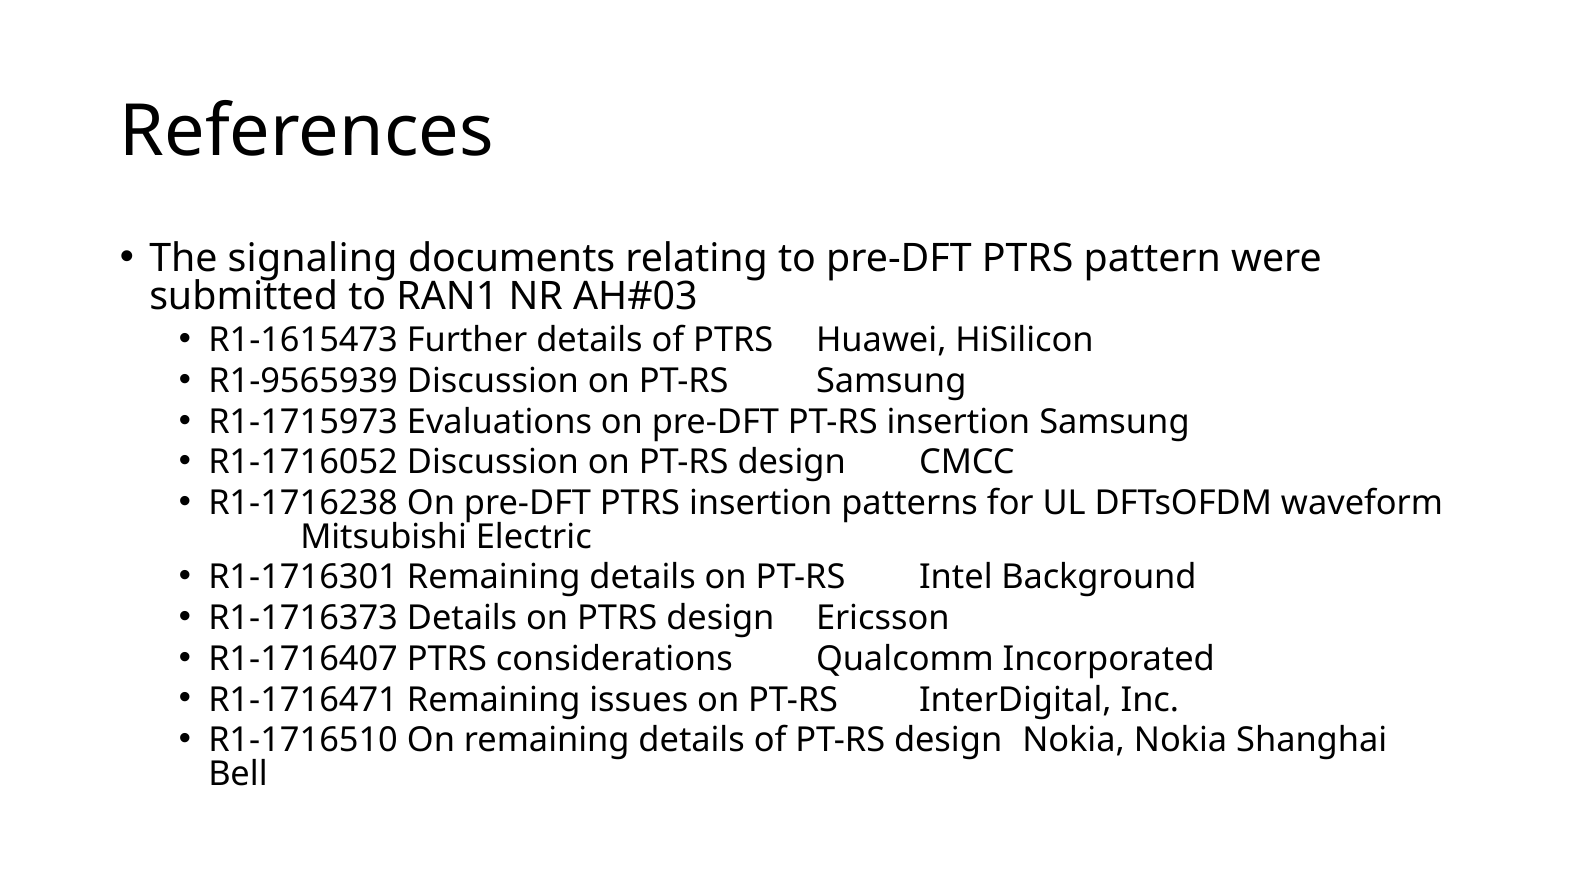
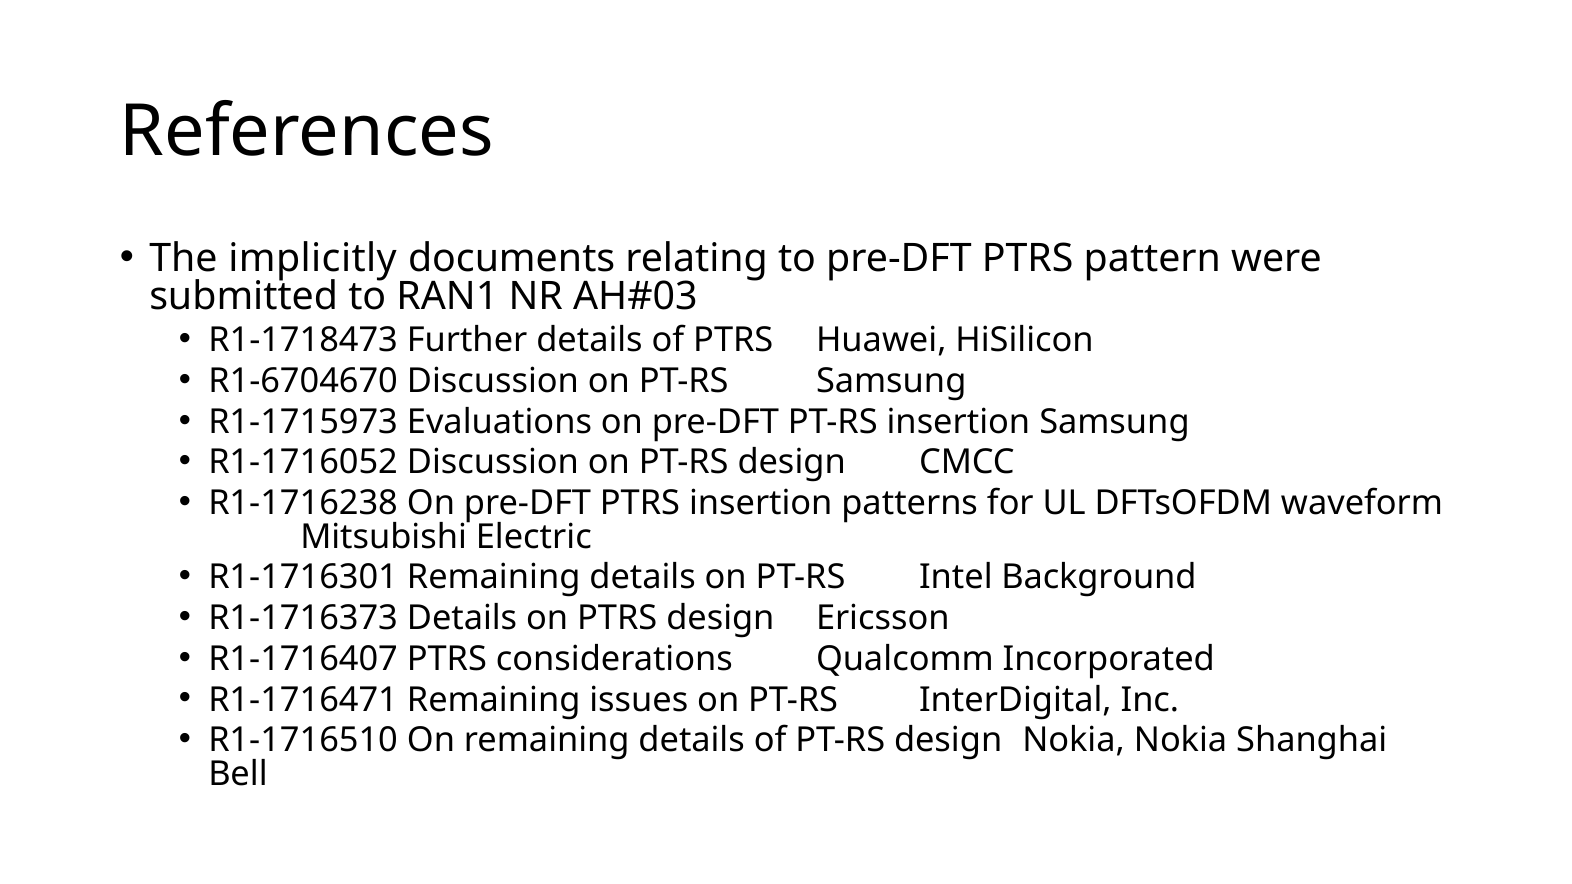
signaling: signaling -> implicitly (313, 259)
R1-1615473: R1-1615473 -> R1-1718473 (303, 340)
R1-9565939: R1-9565939 -> R1-6704670 (303, 381)
